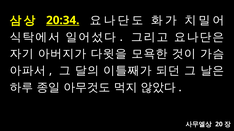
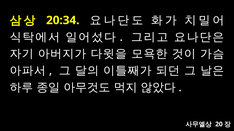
20:34 underline: present -> none (63, 20)
